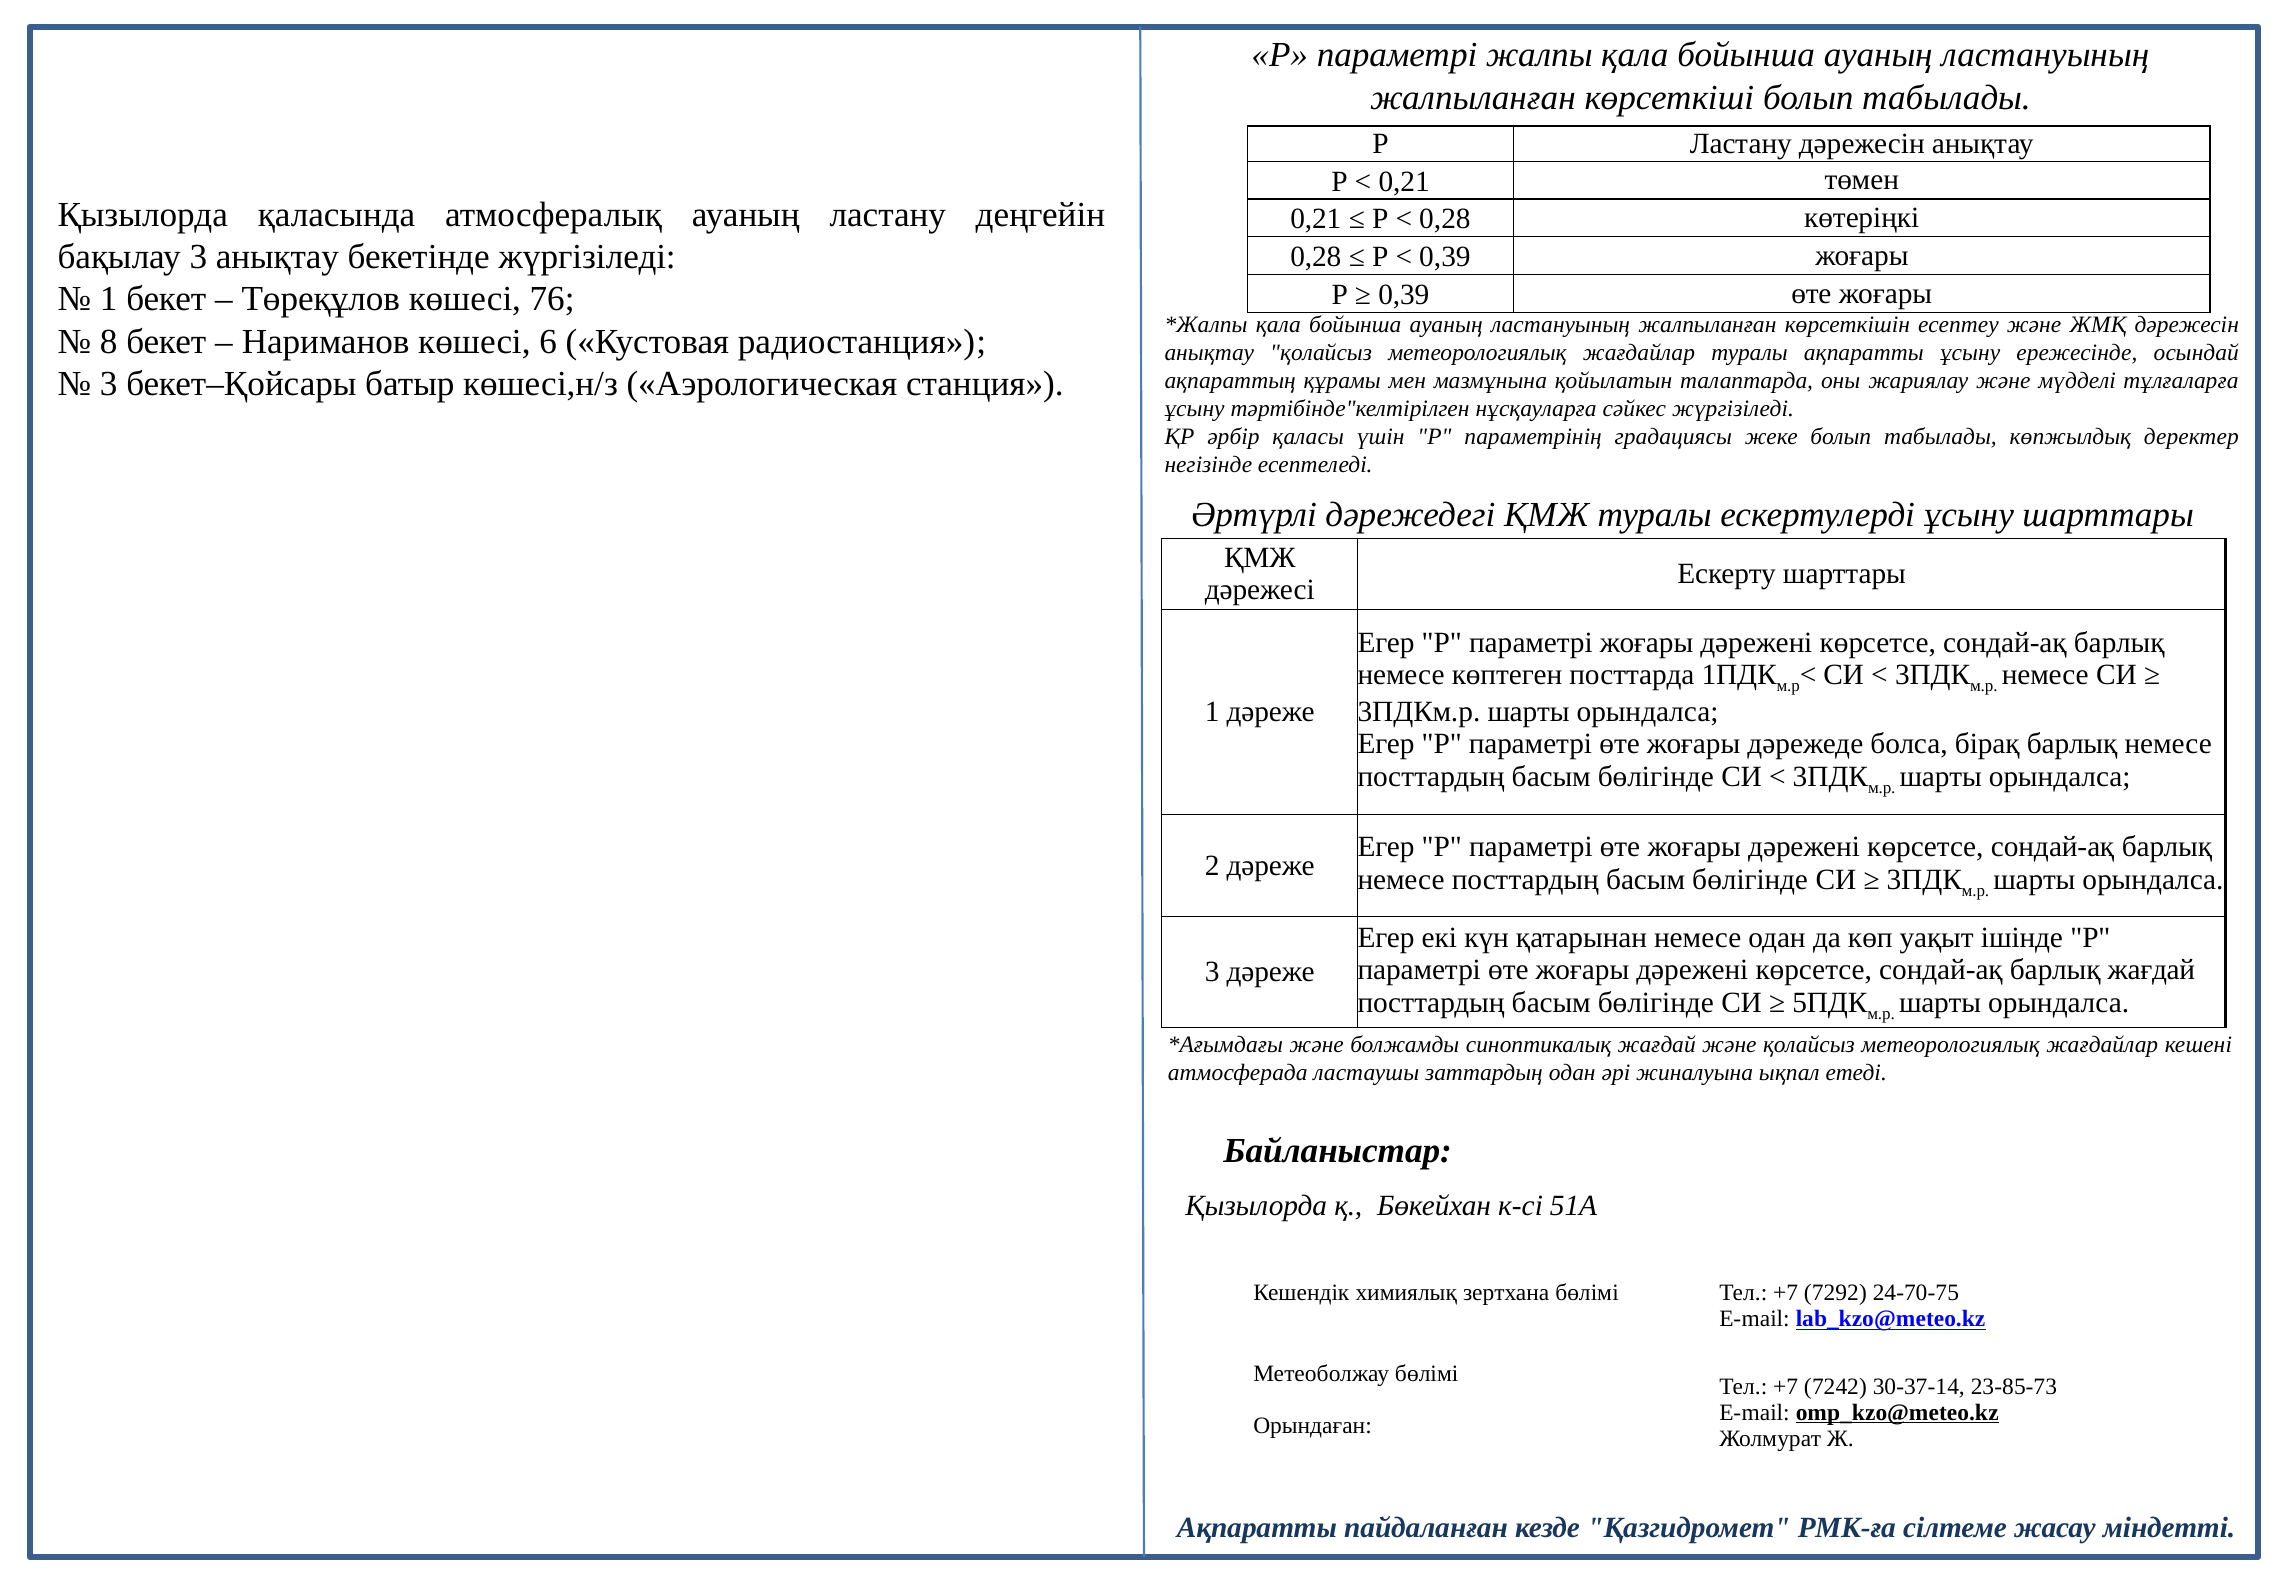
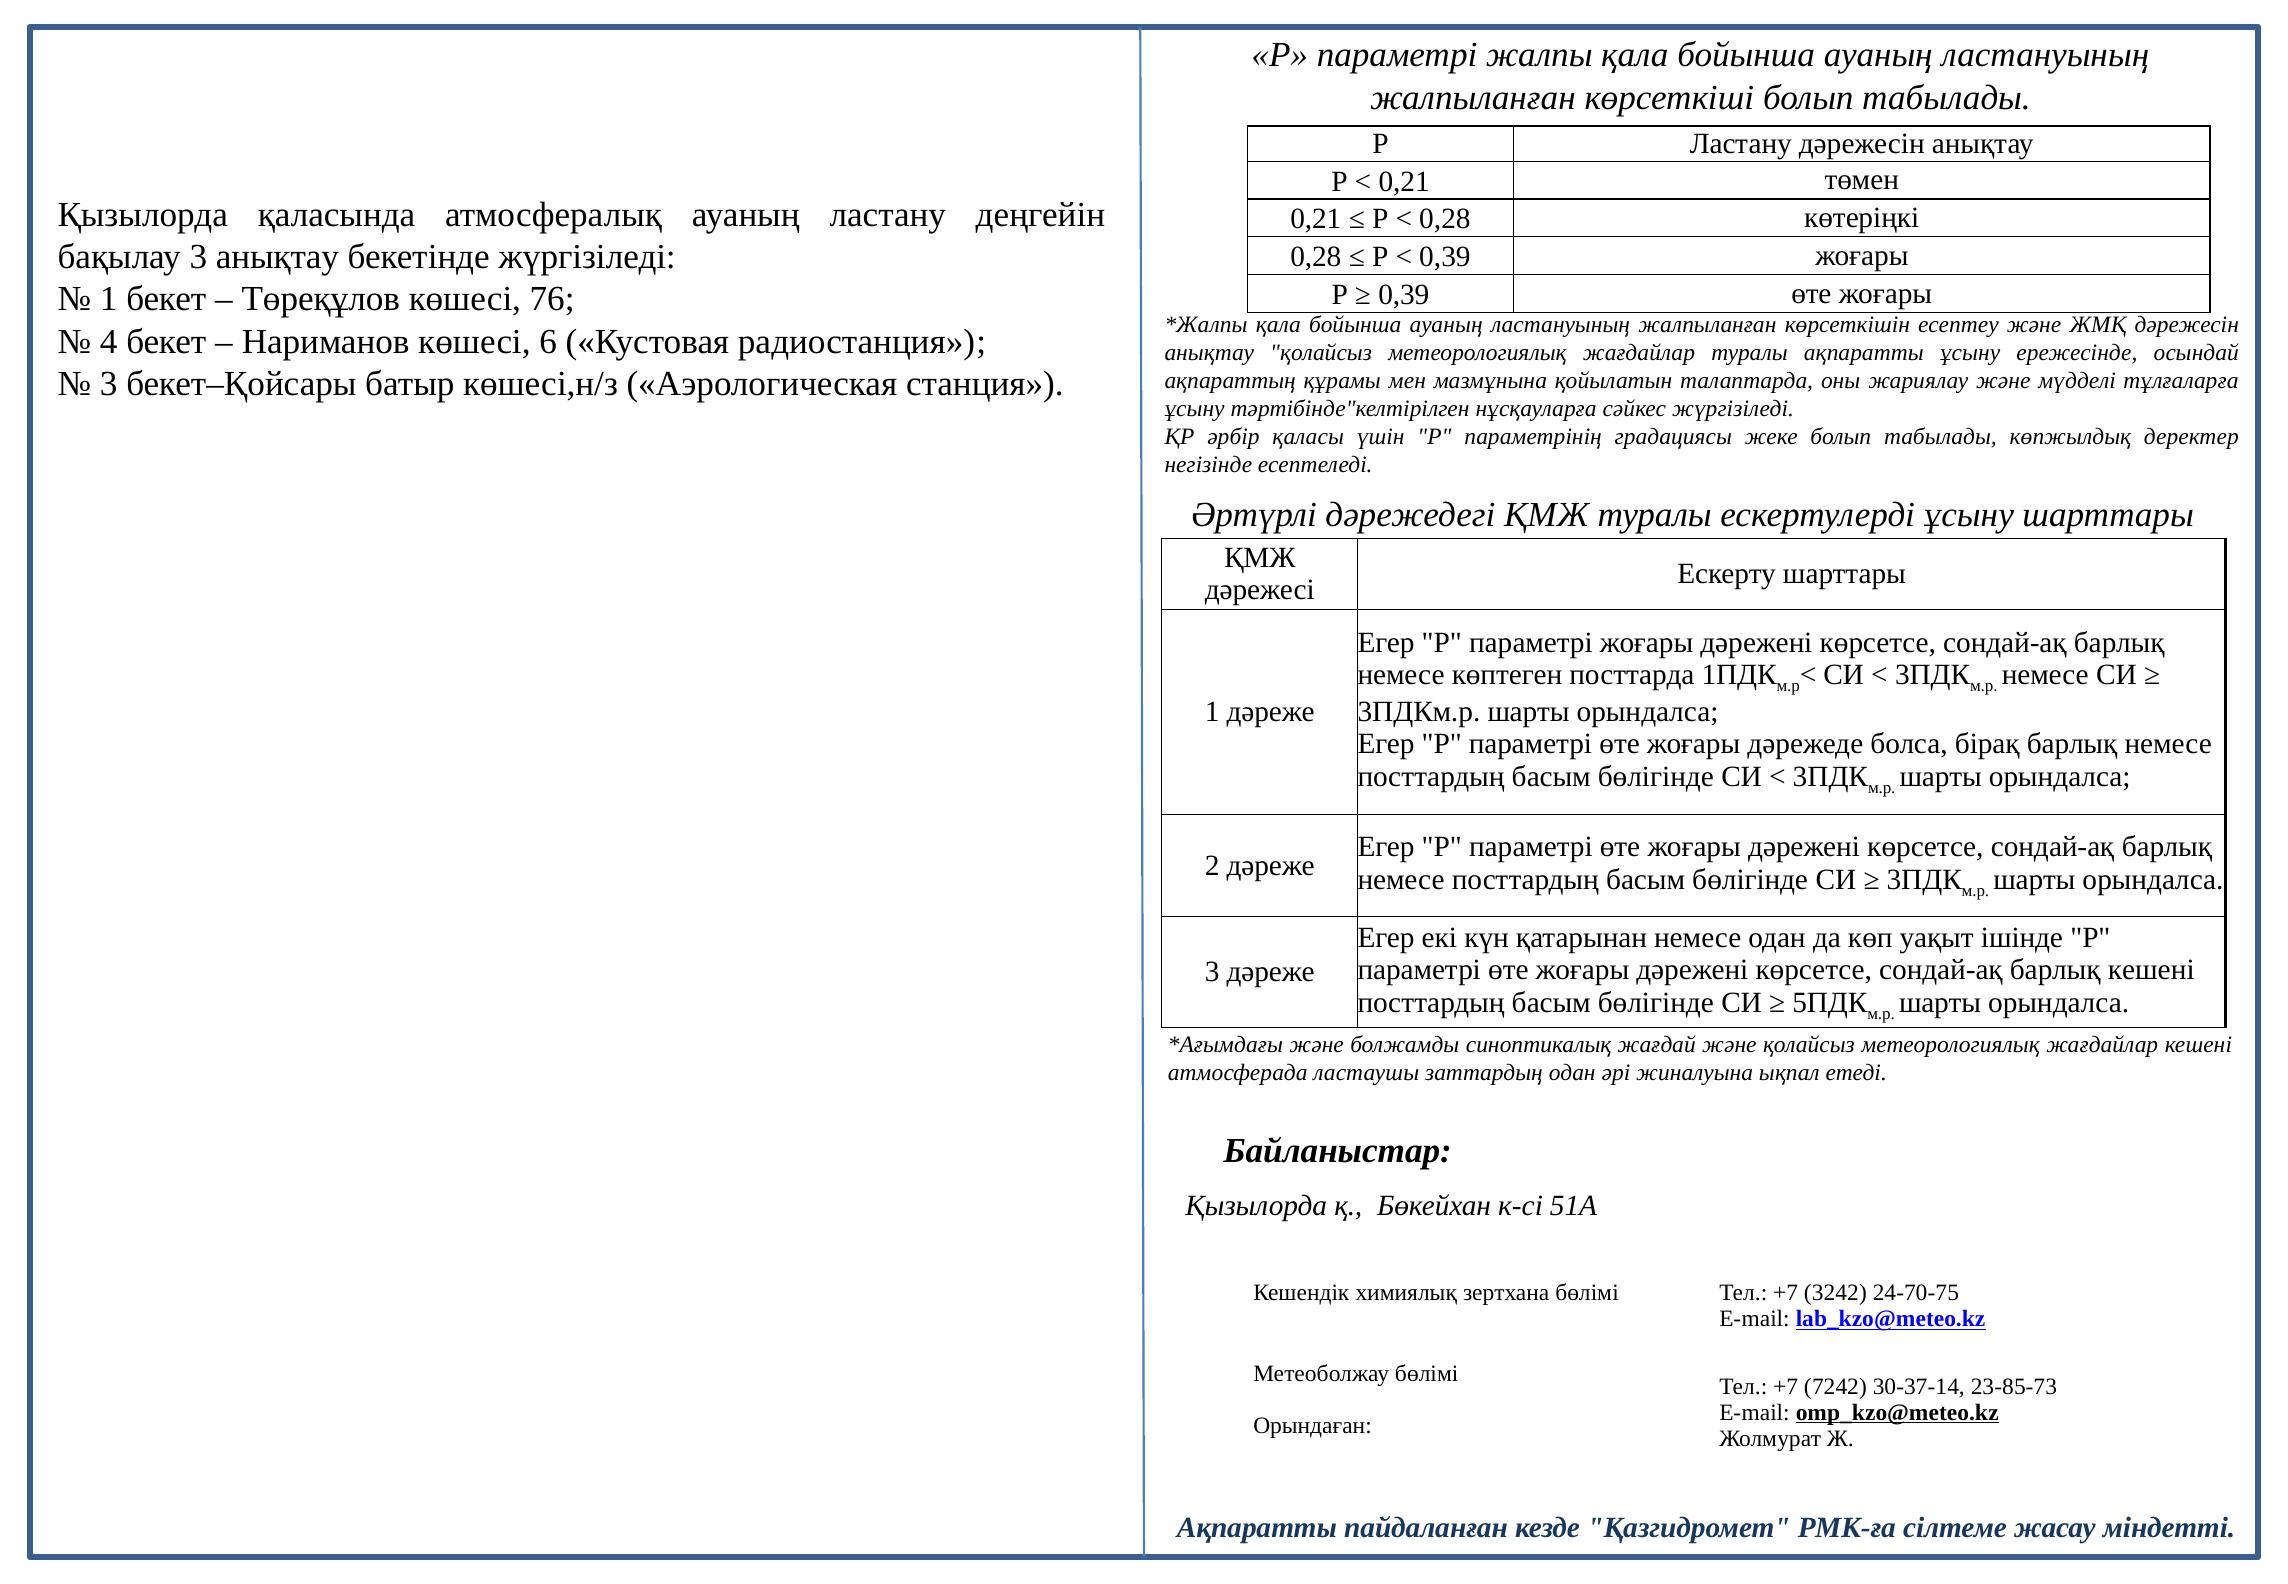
8: 8 -> 4 (109, 342)
барлық жағдай: жағдай -> кешені (2151, 970)
7292: 7292 -> 3242 (1835, 1293)
